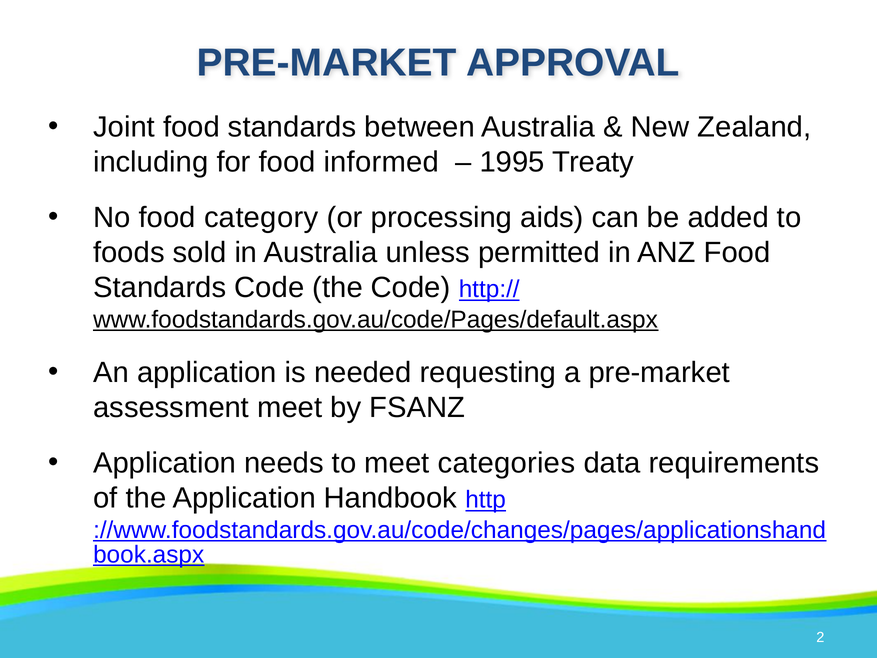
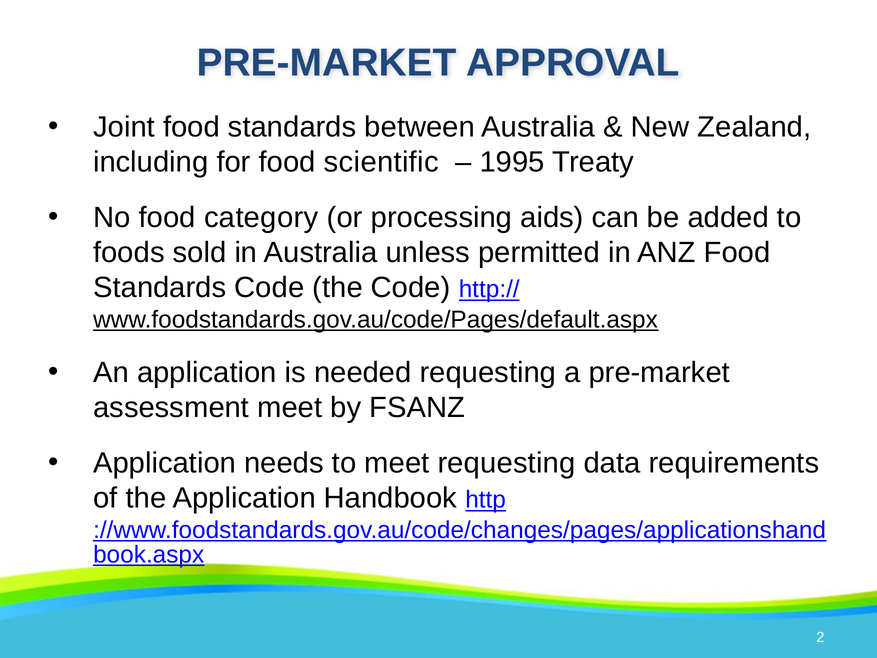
informed: informed -> scientific (381, 162)
meet categories: categories -> requesting (506, 463)
